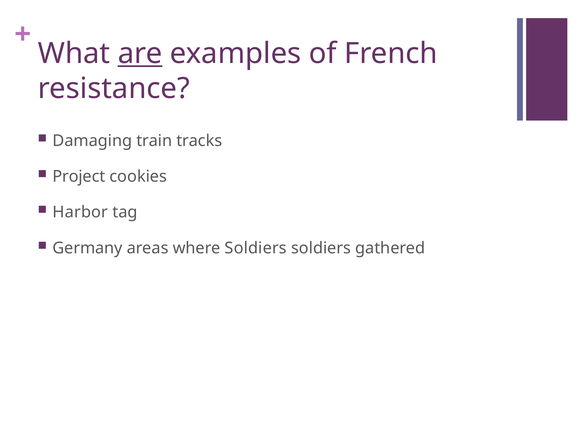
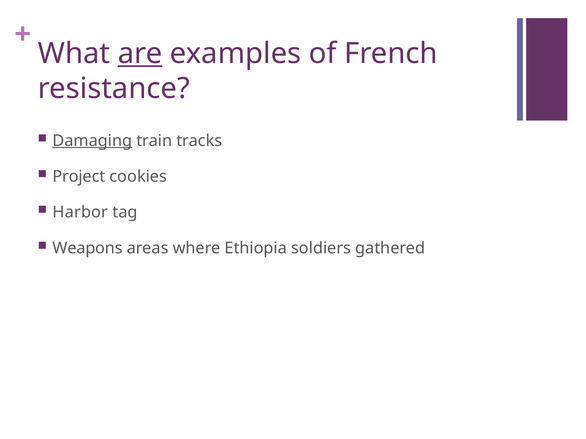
Damaging underline: none -> present (92, 141)
Germany: Germany -> Weapons (88, 248)
where Soldiers: Soldiers -> Ethiopia (256, 248)
